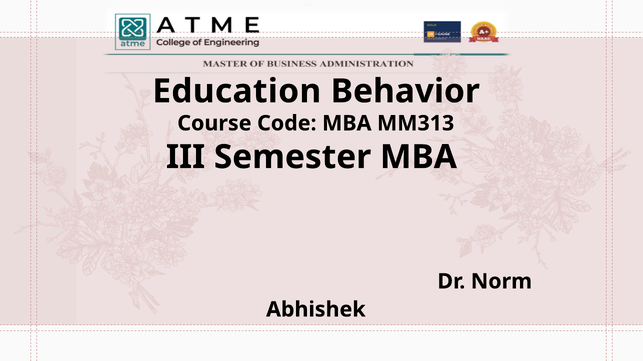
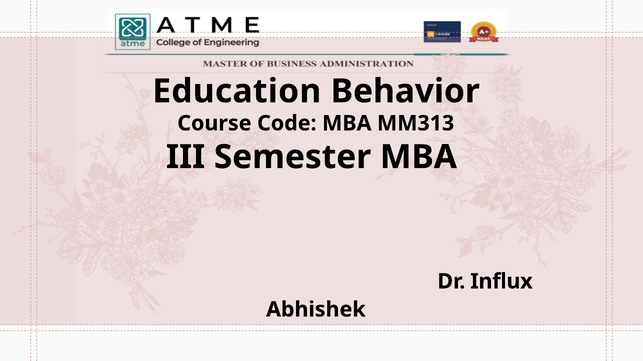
Norm: Norm -> Influx (502, 282)
